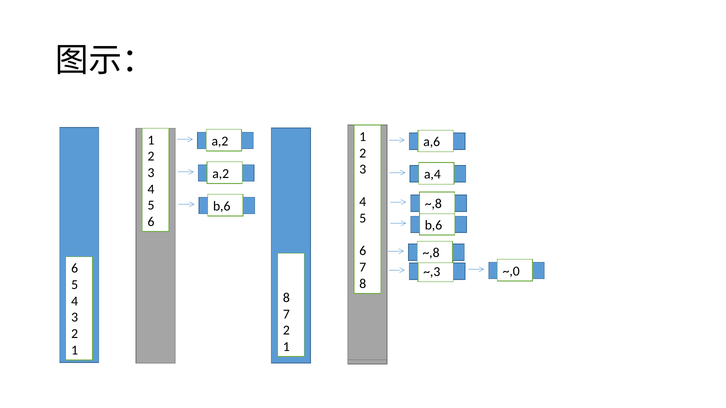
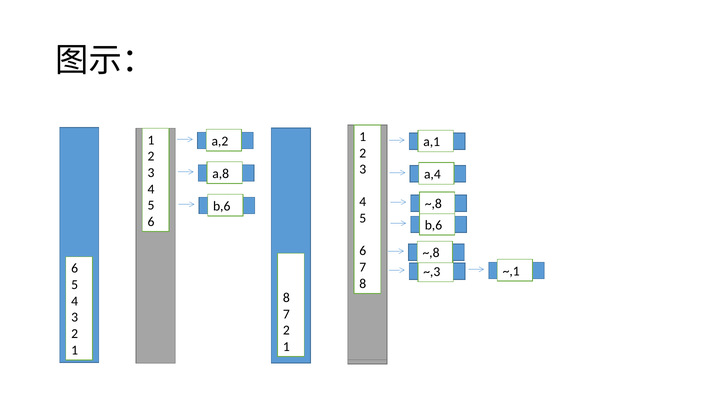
a,6: a,6 -> a,1 (432, 142)
a,2: a,2 -> a,8 (221, 174)
~,0: ~,0 -> ~,1 (511, 271)
